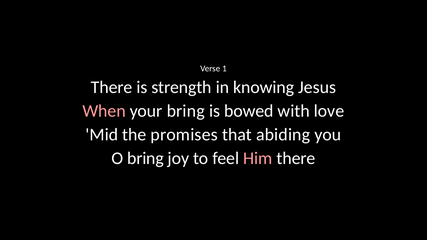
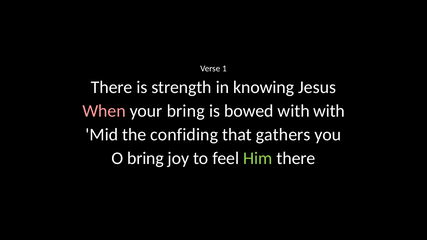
with love: love -> with (329, 111)
promises: promises -> confiding (184, 135)
abiding: abiding -> gathers (283, 135)
Him colour: pink -> light green (258, 158)
